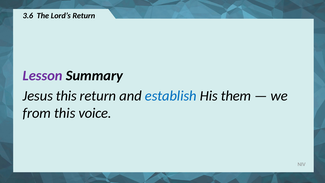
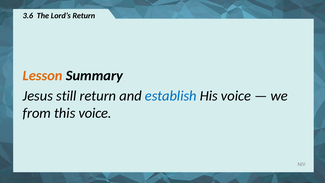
Lesson colour: purple -> orange (43, 76)
Jesus this: this -> still (66, 96)
His them: them -> voice (236, 96)
